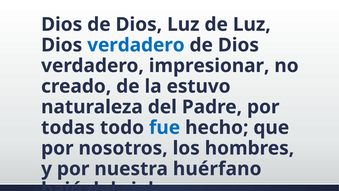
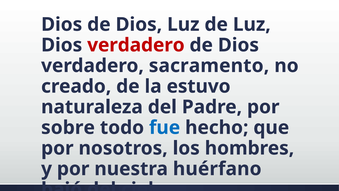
verdadero colour: blue -> red (136, 45)
impresionar: impresionar -> sacramento (209, 66)
todas: todas -> sobre (68, 127)
